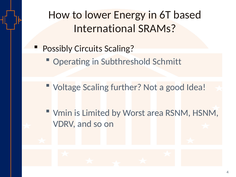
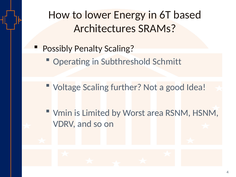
International: International -> Architectures (105, 29)
Circuits: Circuits -> Penalty (88, 49)
